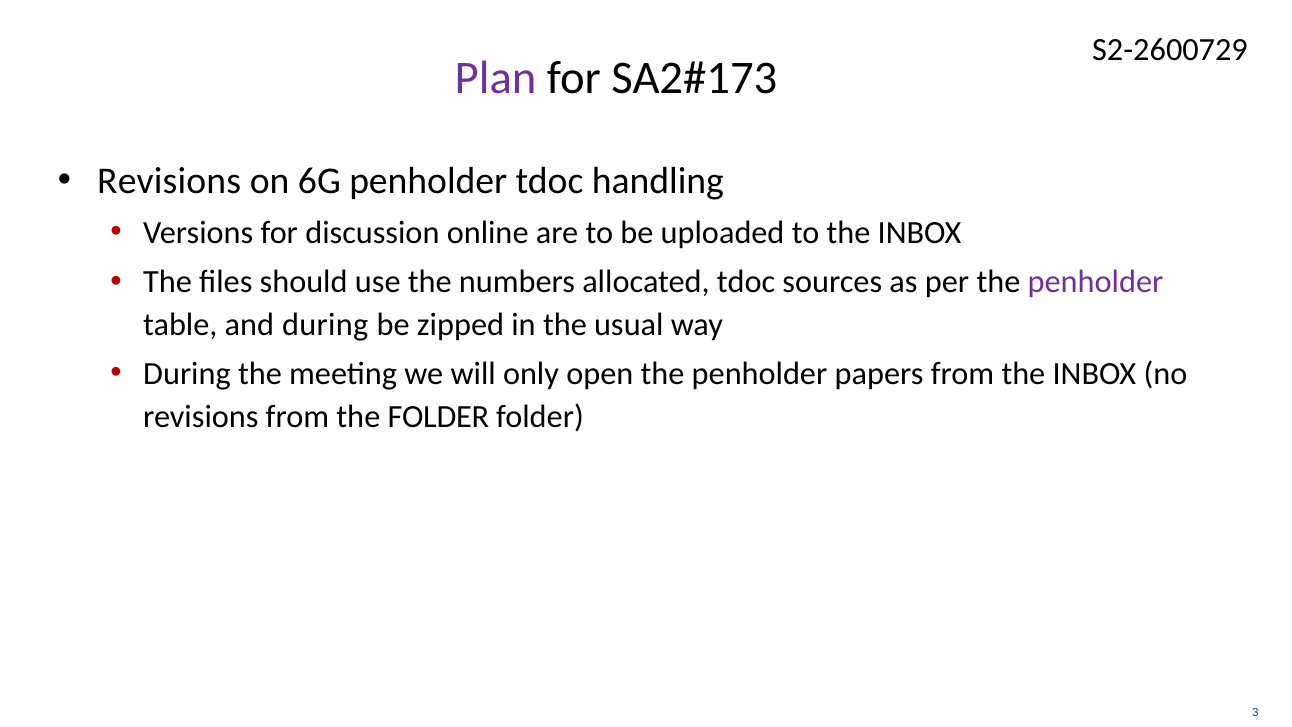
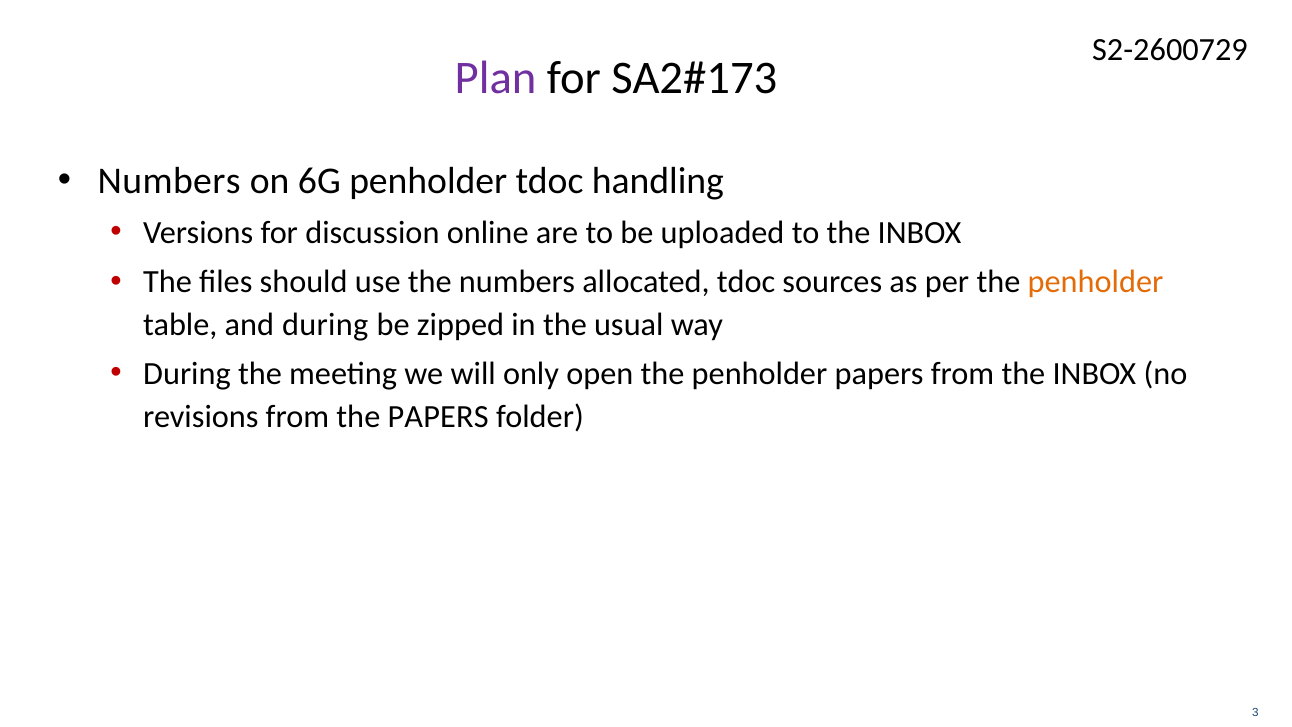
Revisions: Revisions -> Numbers (169, 181)
penholder colour: purple -> orange (1096, 282)
the FOLDER: FOLDER -> PAPERS (438, 416)
